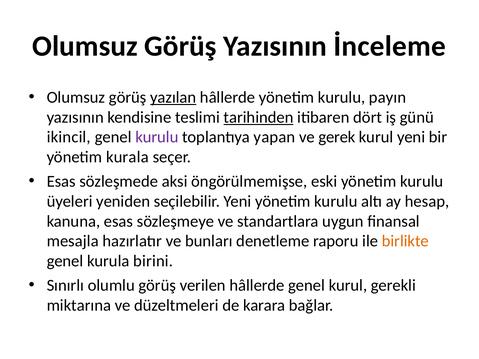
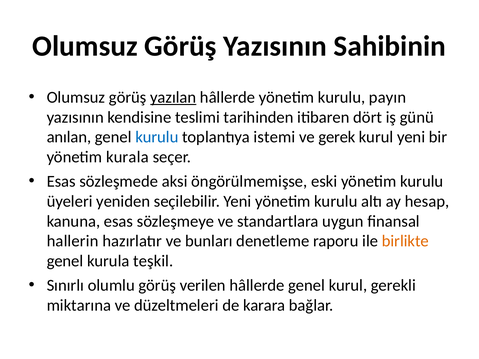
İnceleme: İnceleme -> Sahibinin (390, 46)
tarihinden underline: present -> none (259, 117)
ikincil: ikincil -> anılan (69, 137)
kurulu colour: purple -> blue (157, 137)
yapan: yapan -> istemi (274, 137)
mesajla: mesajla -> hallerin (73, 241)
birini: birini -> teşkil (153, 261)
